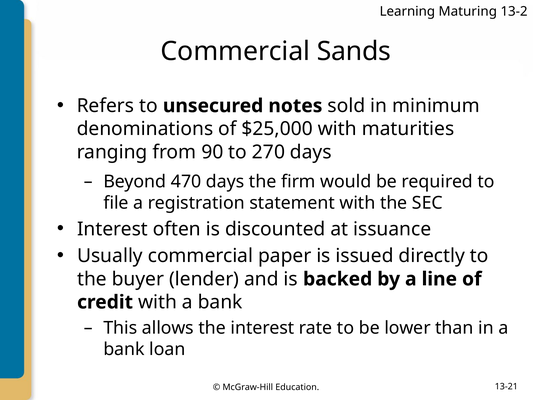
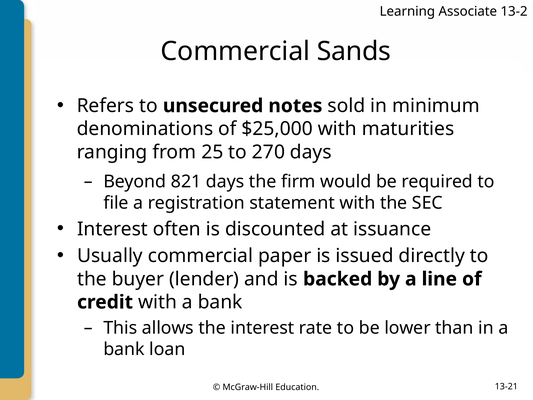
Maturing: Maturing -> Associate (468, 11)
90: 90 -> 25 (212, 152)
470: 470 -> 821 (186, 181)
